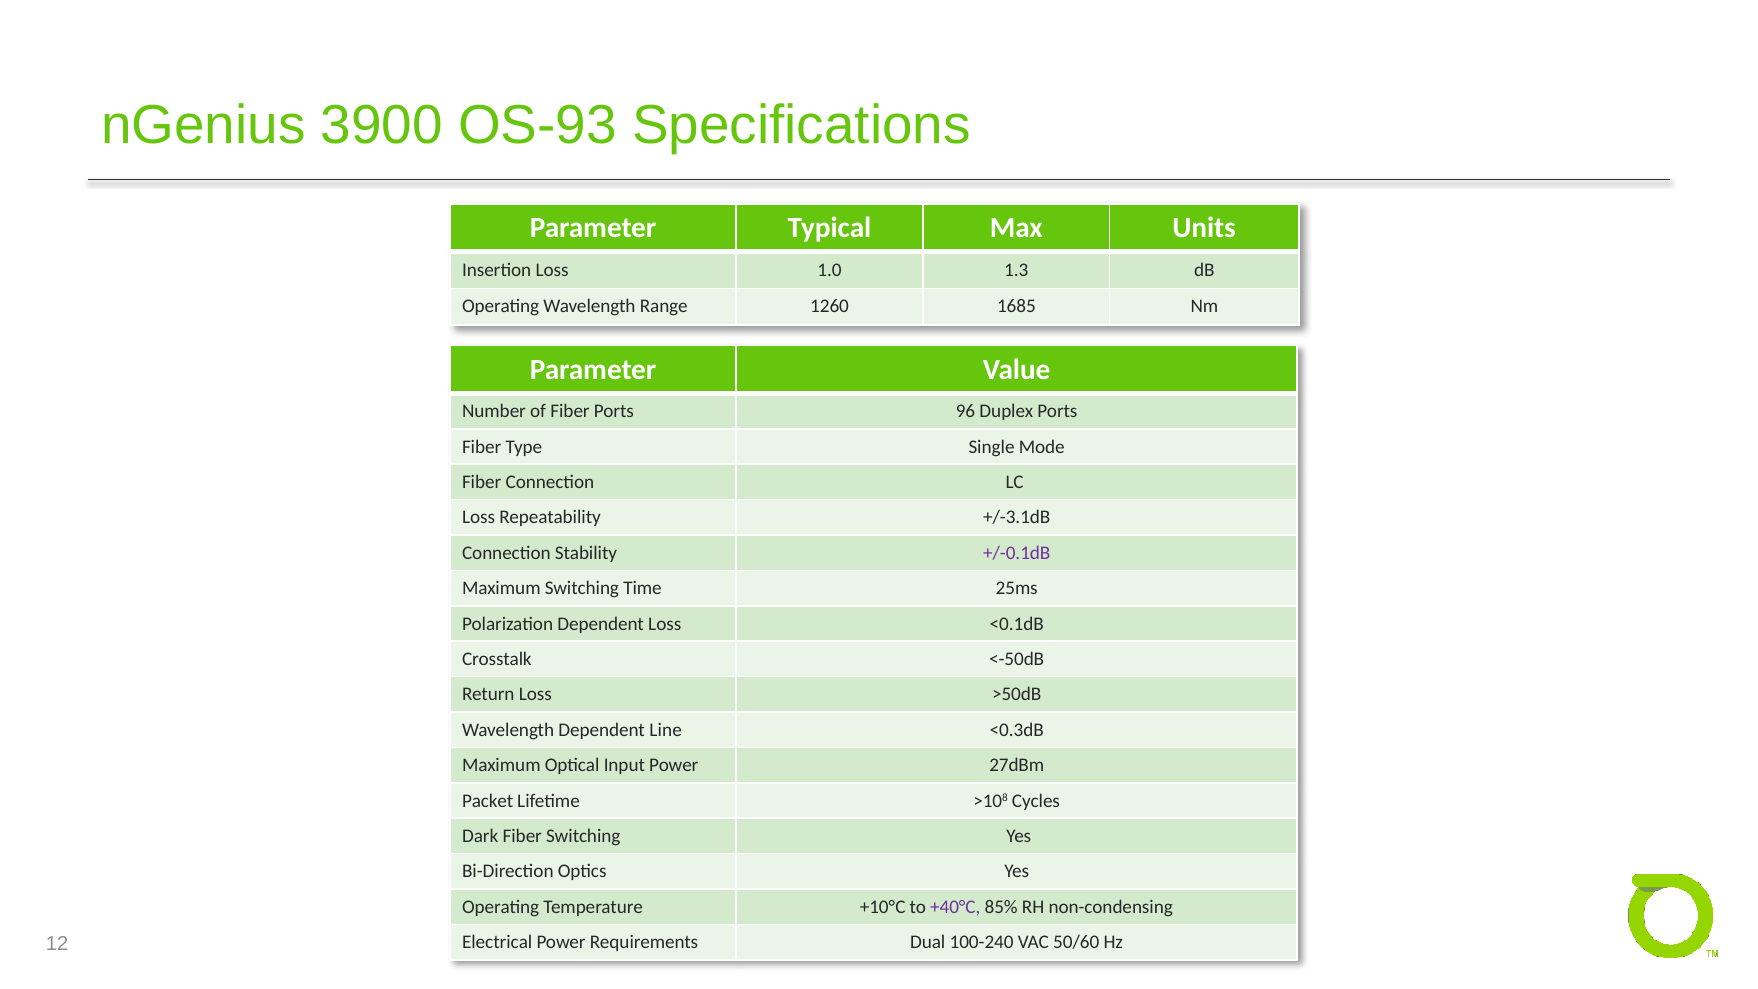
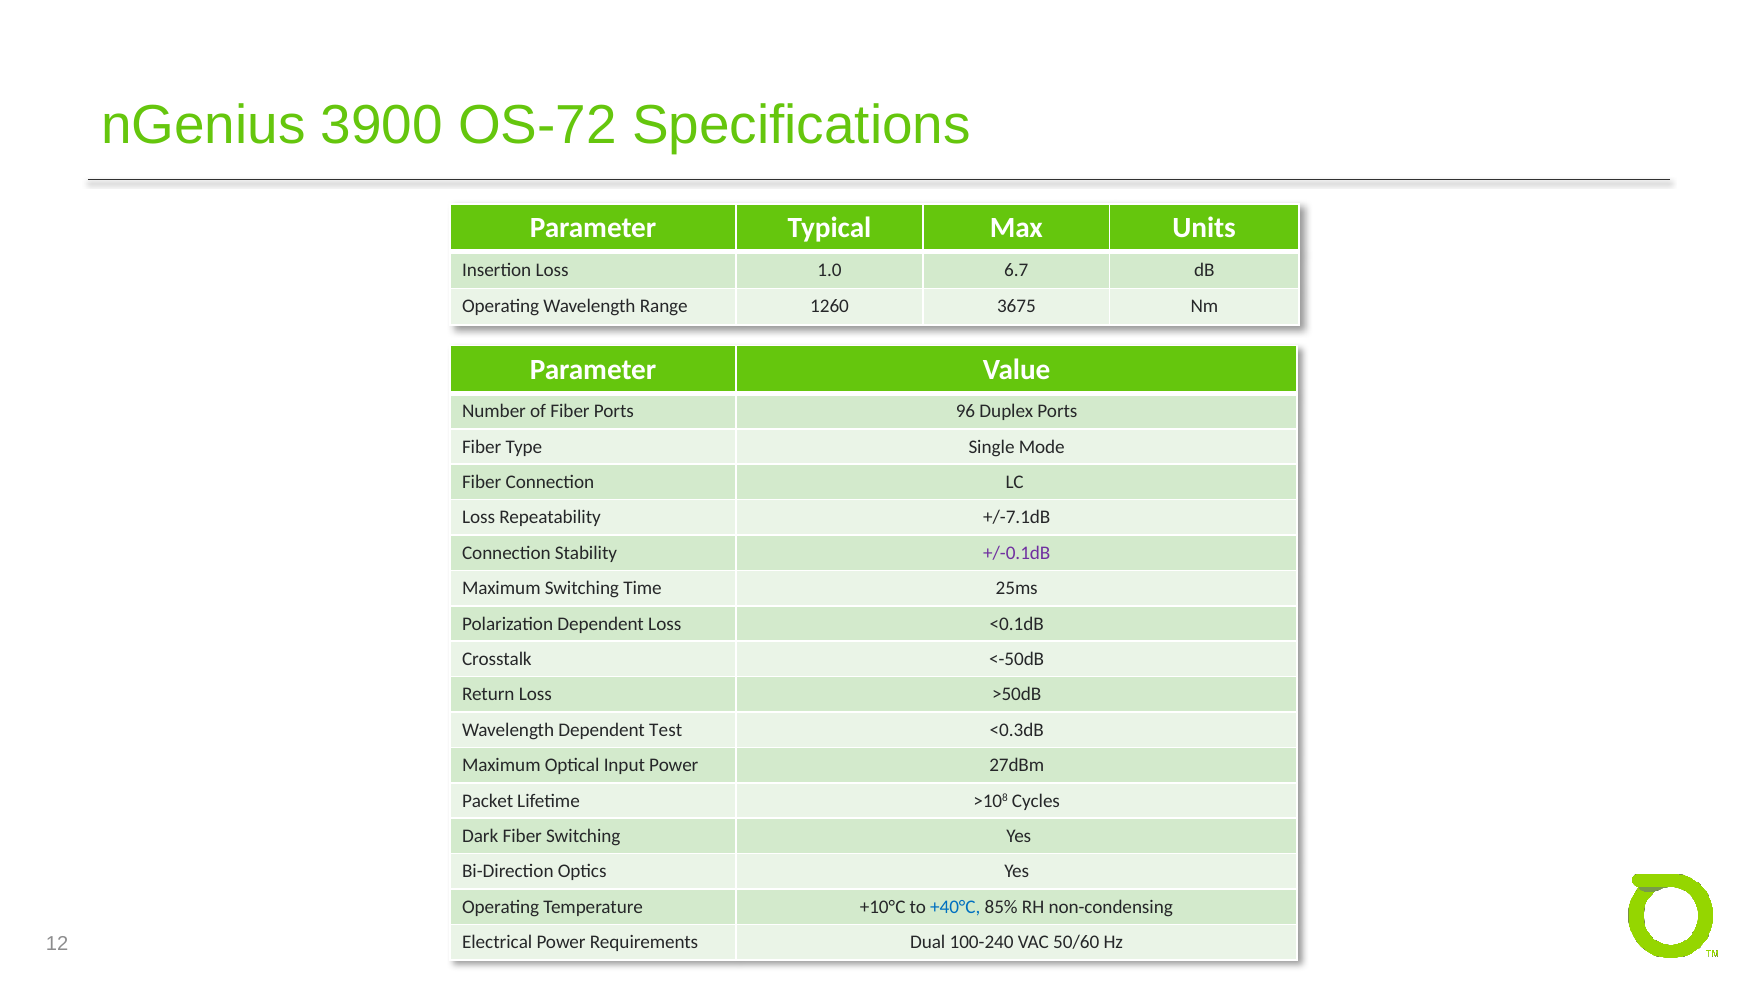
OS-93: OS-93 -> OS-72 (538, 126)
1.3: 1.3 -> 6.7 (1016, 270)
1685: 1685 -> 3675 (1016, 306)
+/-3.1dB: +/-3.1dB -> +/-7.1dB (1017, 517)
Line: Line -> Test (666, 730)
+40°C colour: purple -> blue (955, 907)
